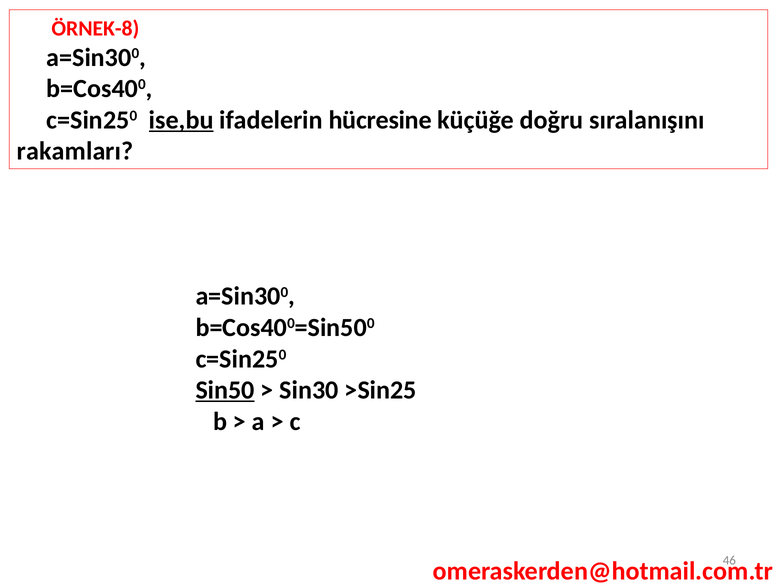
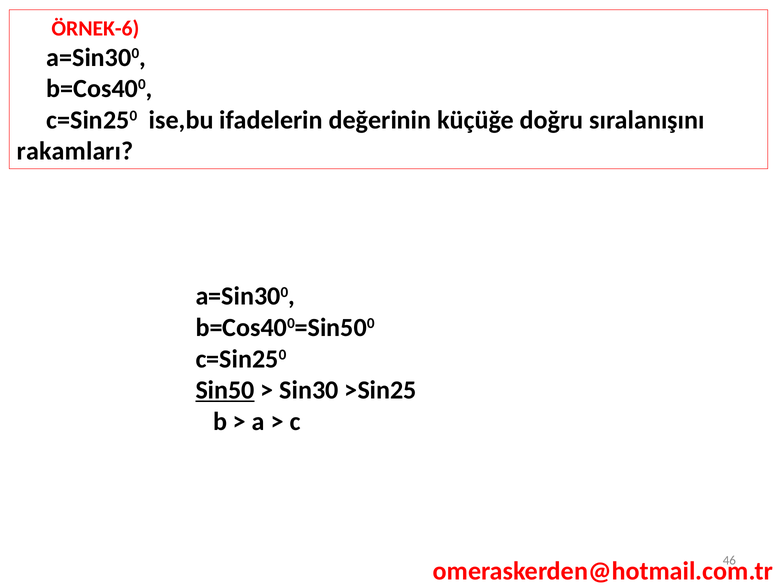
ÖRNEK-8: ÖRNEK-8 -> ÖRNEK-6 (95, 28)
ise,bu underline: present -> none (181, 120)
hücresine: hücresine -> değerinin (380, 120)
